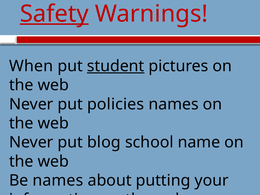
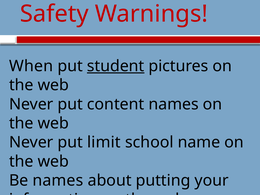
Safety underline: present -> none (54, 14)
policies: policies -> content (116, 104)
blog: blog -> limit (104, 142)
